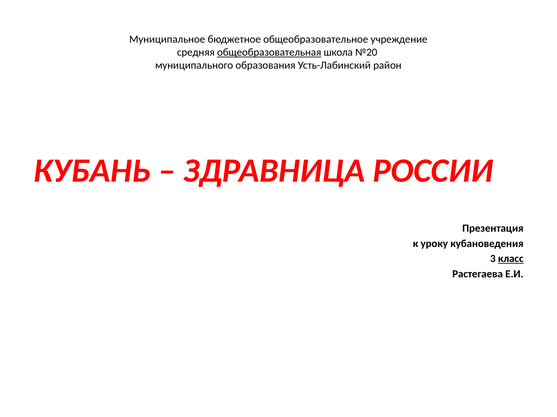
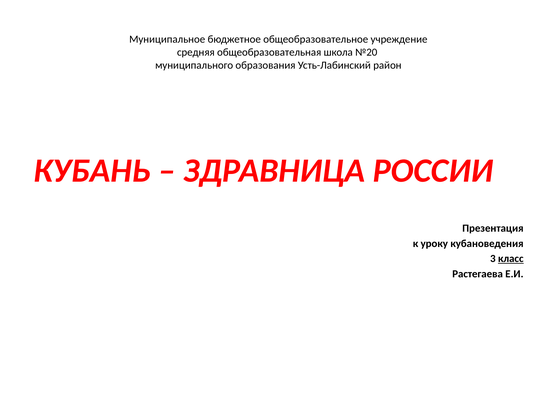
общеобразовательная underline: present -> none (269, 52)
